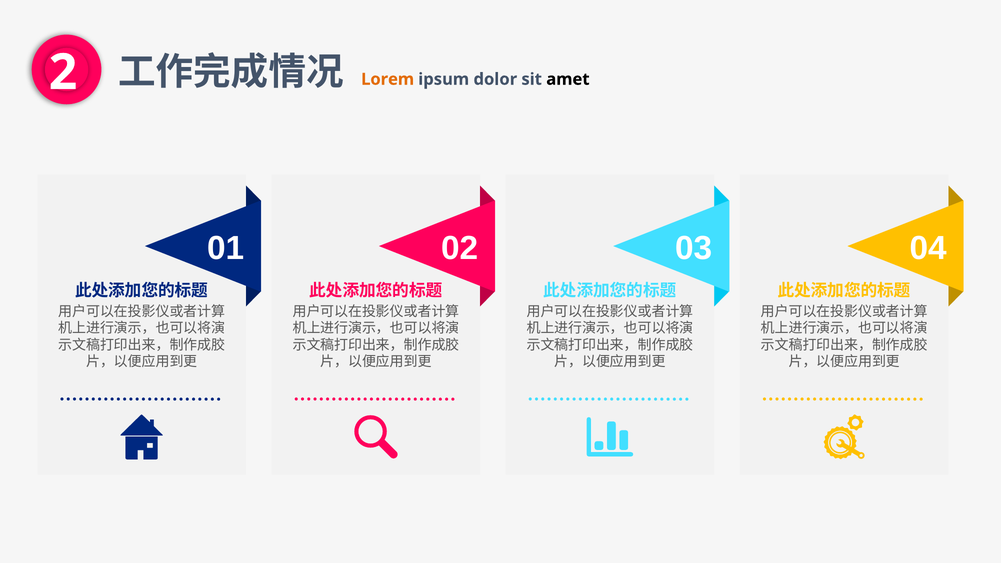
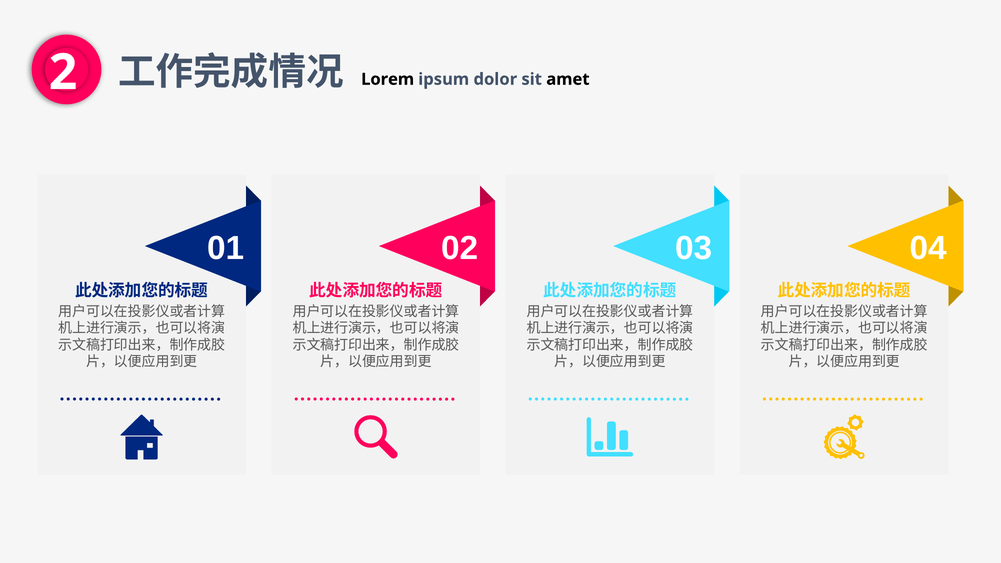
Lorem colour: orange -> black (388, 79)
